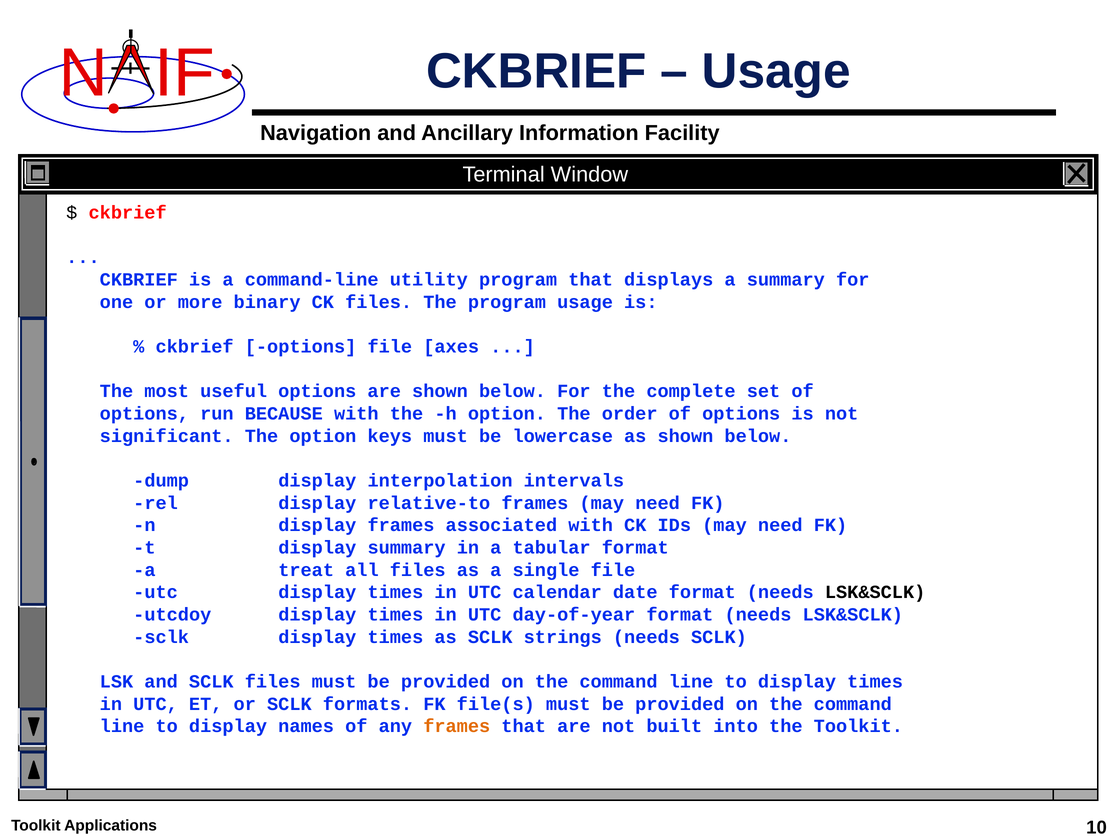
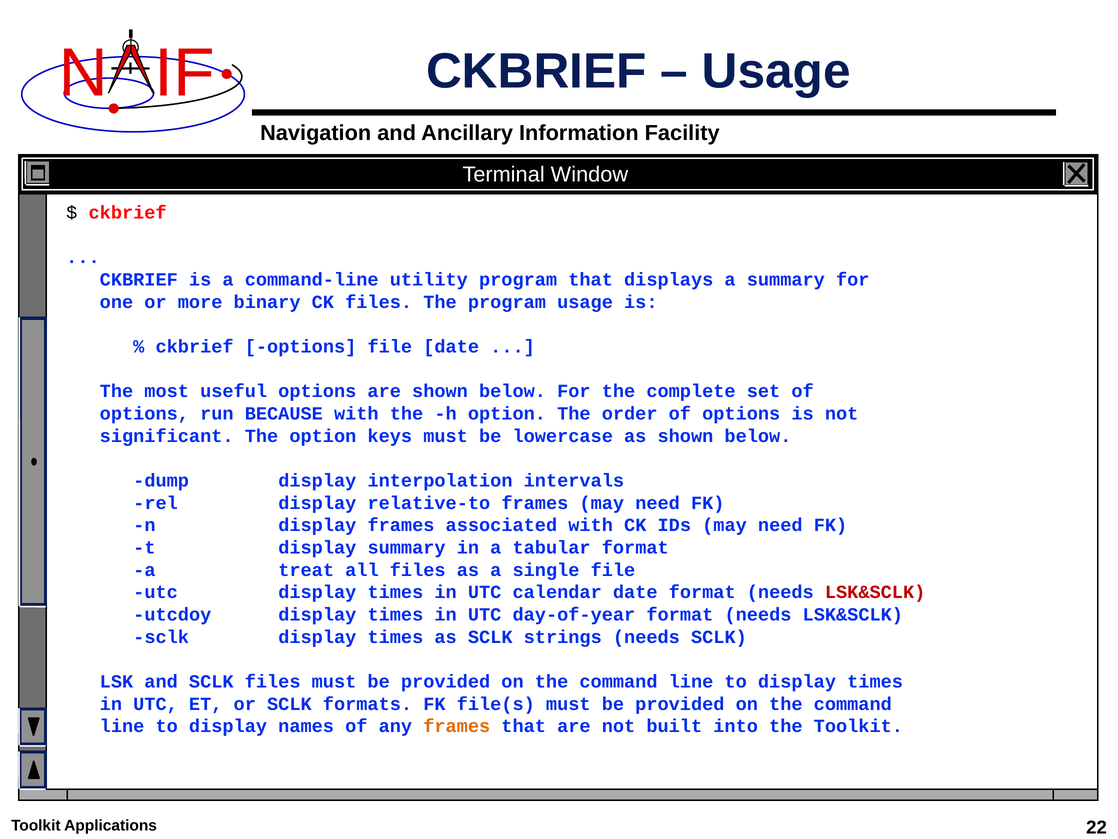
file axes: axes -> date (451, 347)
LSK&SCLK colour: black -> red (875, 592)
10: 10 -> 22 (1097, 827)
